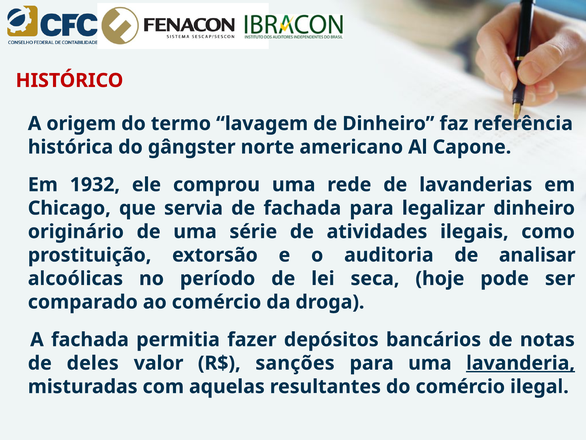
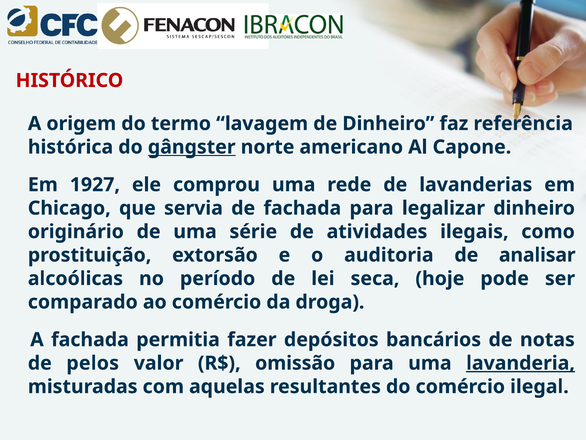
gângster underline: none -> present (192, 147)
1932: 1932 -> 1927 (95, 185)
deles: deles -> pelos (93, 363)
sanções: sanções -> omissão (295, 363)
